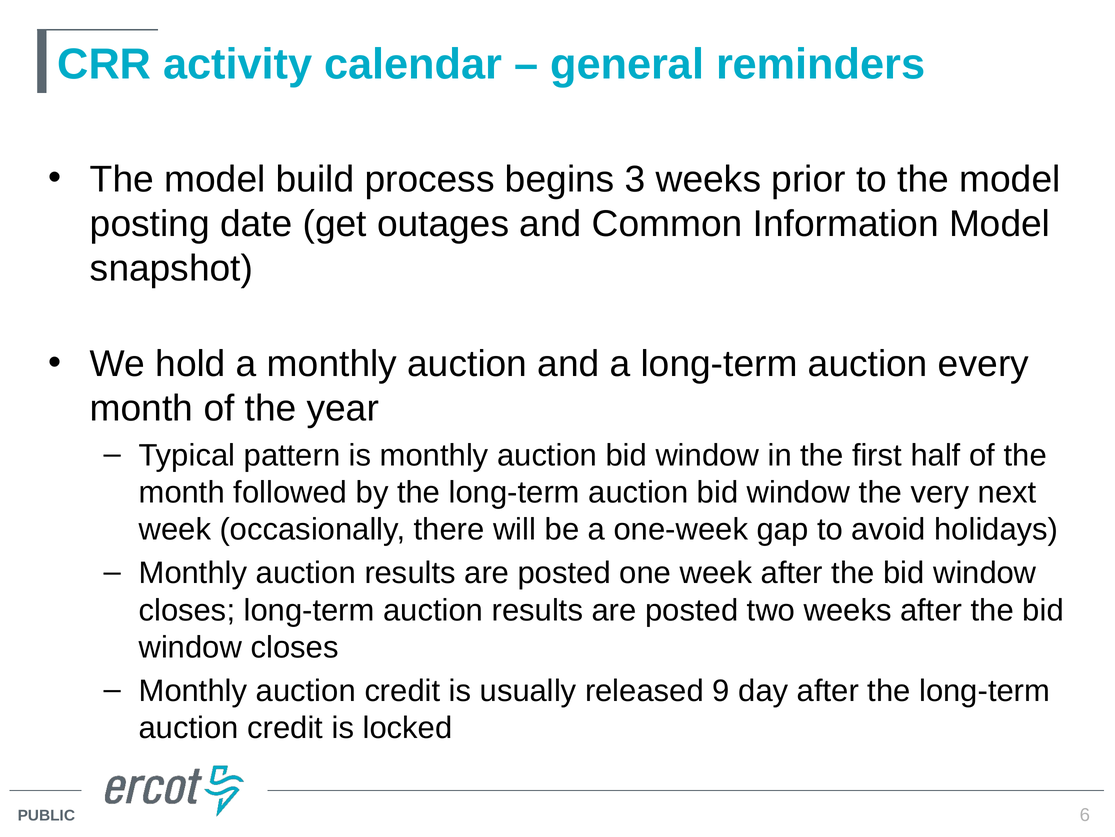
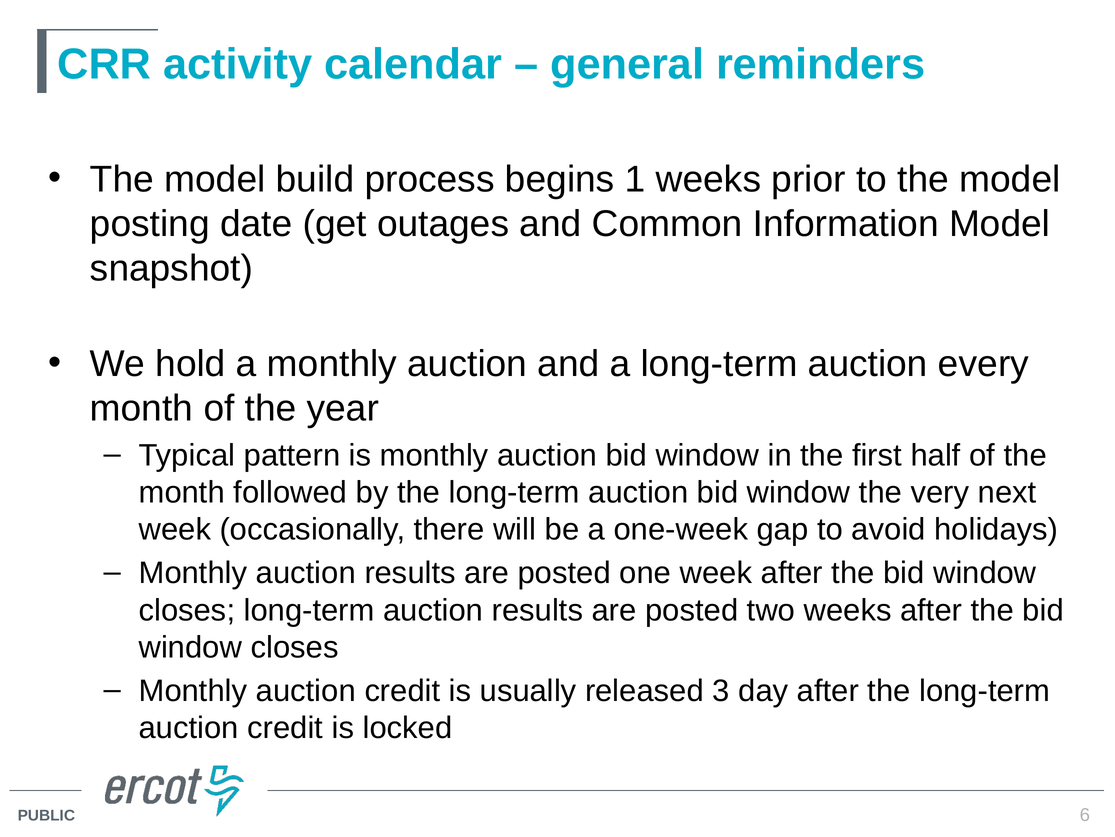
3: 3 -> 1 (635, 179)
9: 9 -> 3 (721, 690)
